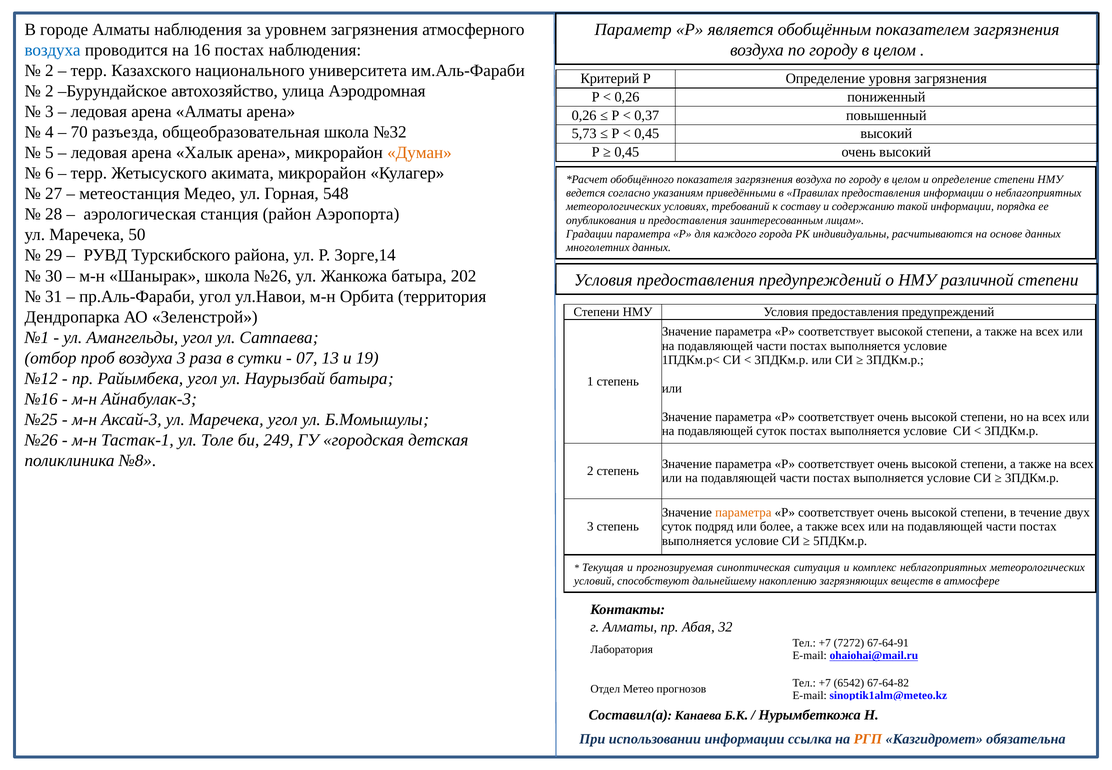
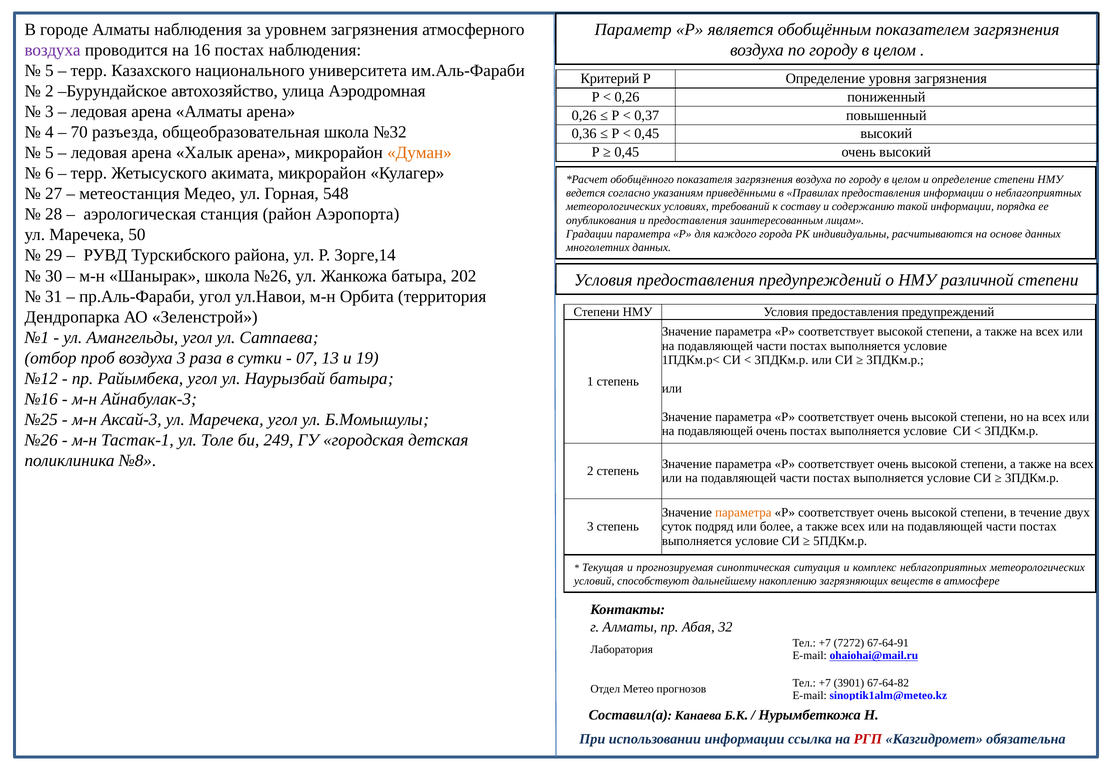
воздуха colour: blue -> purple (53, 50)
2: 2 -> 5 (49, 71)
5,73: 5,73 -> 0,36 (584, 134)
подавляющей суток: суток -> очень (771, 431)
6542: 6542 -> 3901 (849, 683)
РГП colour: orange -> red (868, 739)
